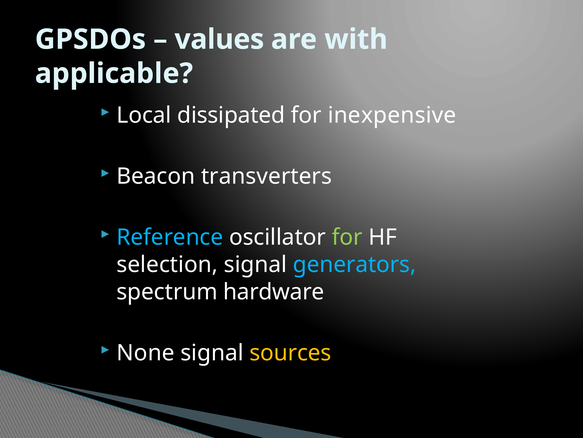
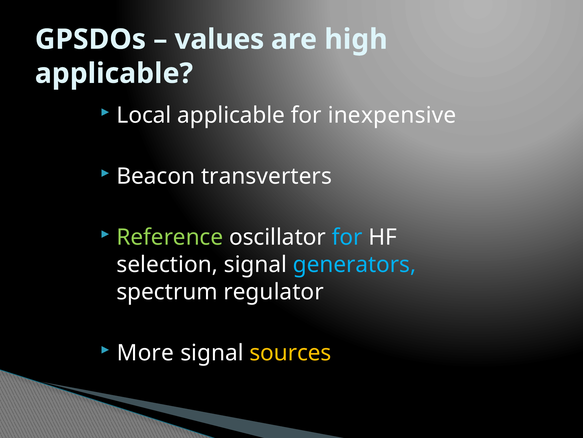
with: with -> high (356, 39)
Local dissipated: dissipated -> applicable (231, 115)
Reference colour: light blue -> light green (170, 237)
for colour: light green -> light blue (347, 237)
hardware: hardware -> regulator (274, 291)
None: None -> More (145, 352)
